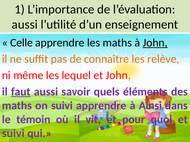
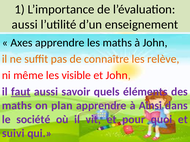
Celle: Celle -> Axes (21, 43)
John underline: present -> none (155, 43)
lequel: lequel -> visible (76, 76)
on suivi: suivi -> plan (62, 106)
témoin: témoin -> société (33, 120)
